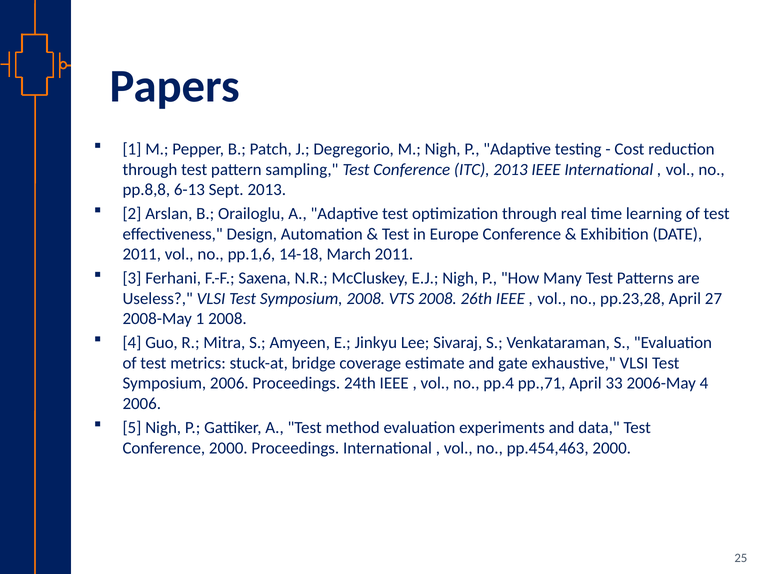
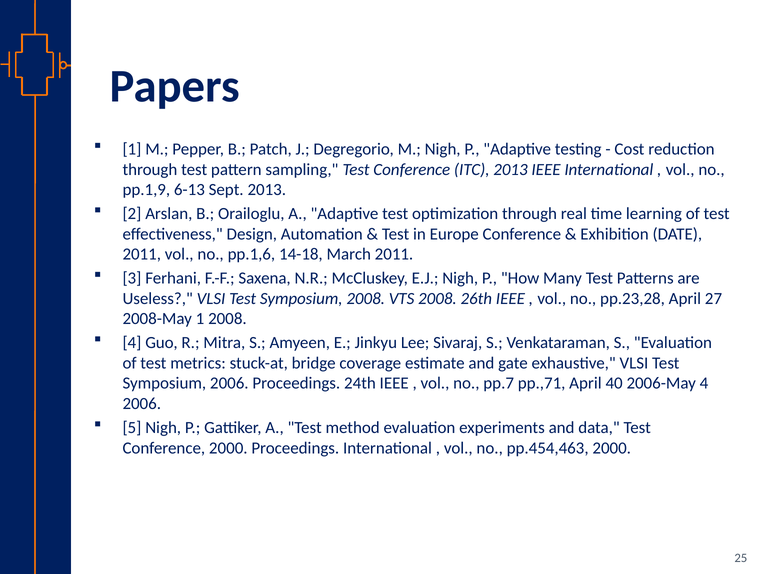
pp.8,8: pp.8,8 -> pp.1,9 (146, 190)
pp.4: pp.4 -> pp.7 (499, 383)
33: 33 -> 40 (614, 383)
